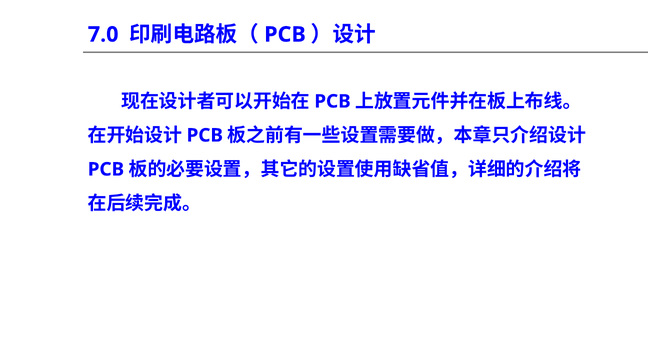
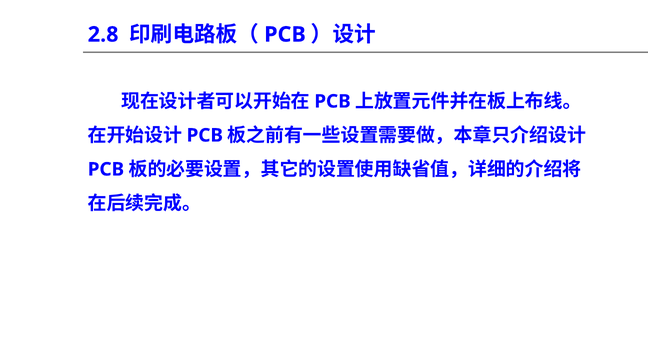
7.0: 7.0 -> 2.8 (103, 35)
